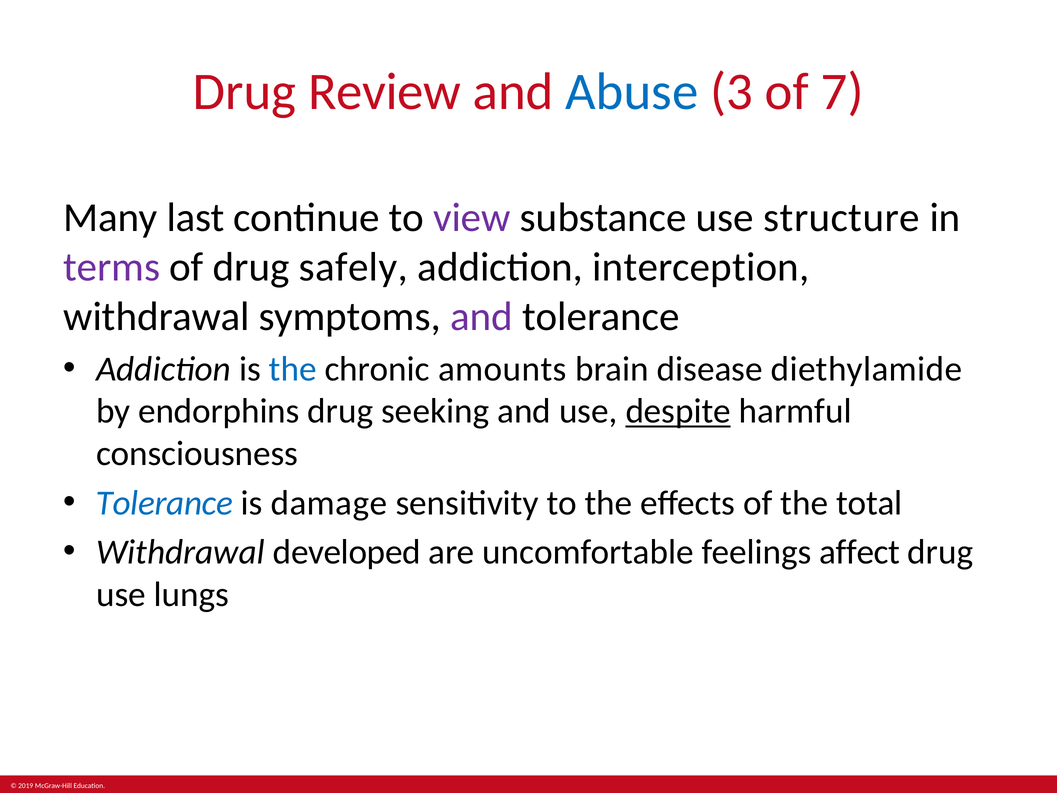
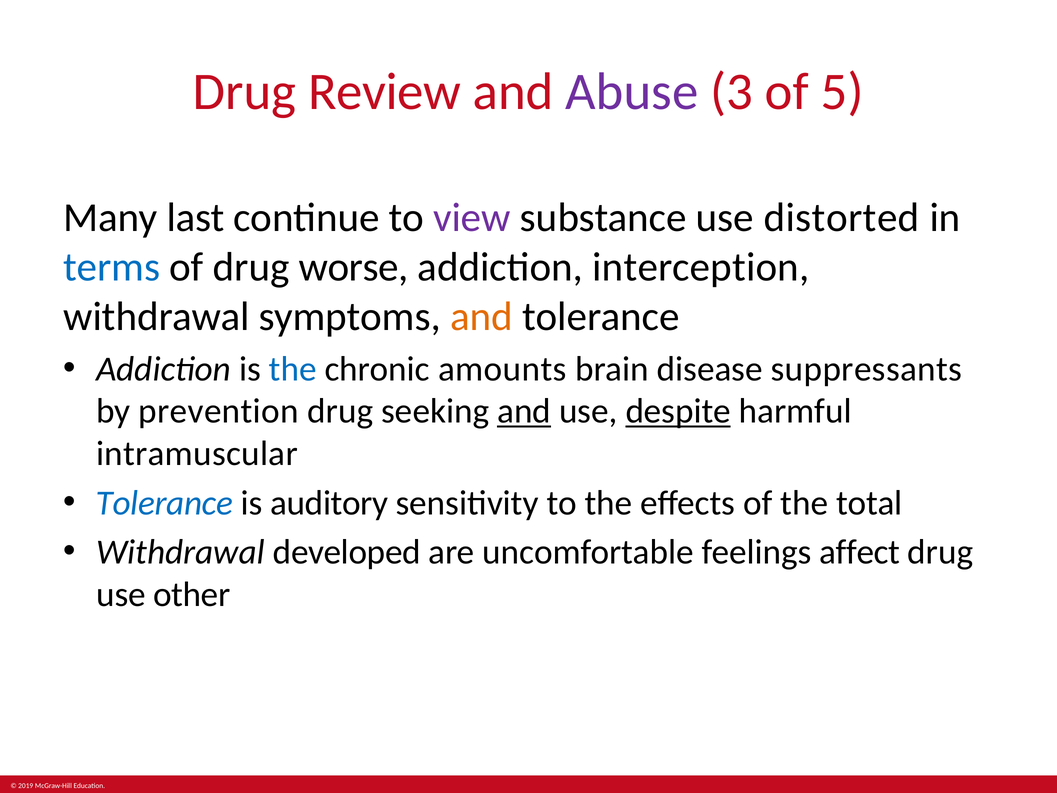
Abuse colour: blue -> purple (632, 92)
7: 7 -> 5 (842, 92)
structure: structure -> distorted (842, 218)
terms colour: purple -> blue (112, 267)
safely: safely -> worse (354, 267)
and colour: purple -> orange (482, 316)
diethylamide: diethylamide -> suppressants (867, 369)
endorphins: endorphins -> prevention (219, 411)
and underline: none -> present (524, 411)
consciousness: consciousness -> intramuscular (197, 453)
damage: damage -> auditory (329, 503)
lungs: lungs -> other (192, 594)
